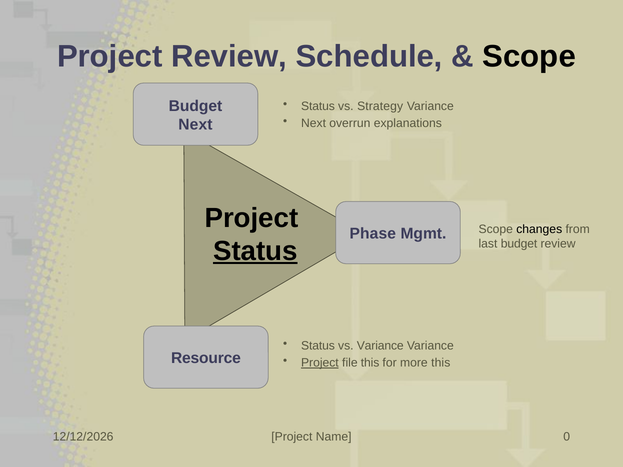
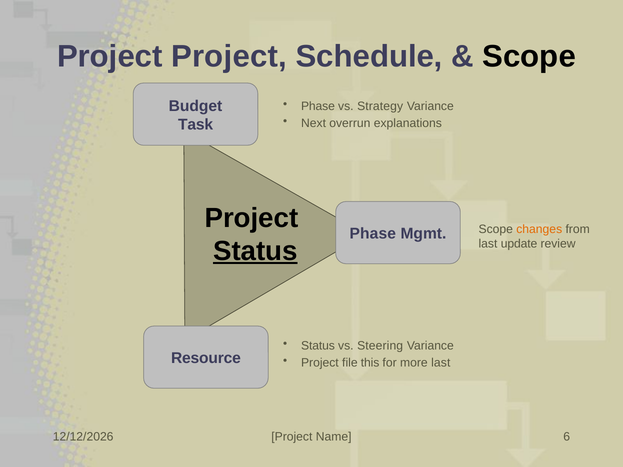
Project Review: Review -> Project (229, 57)
Status: Status -> Phase (318, 106)
Next: Next -> Task (196, 125)
changes colour: black -> orange (539, 229)
last budget: budget -> update (519, 244)
vs Variance: Variance -> Steering (380, 346)
Project underline: present -> none (320, 363)
more this: this -> last (441, 363)
0: 0 -> 6 (567, 437)
